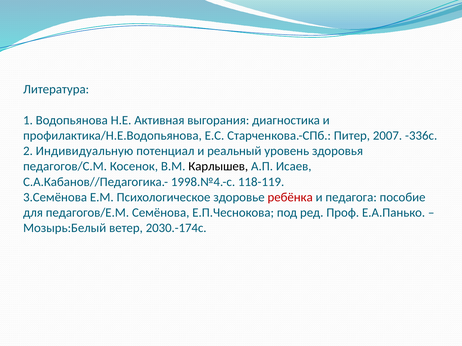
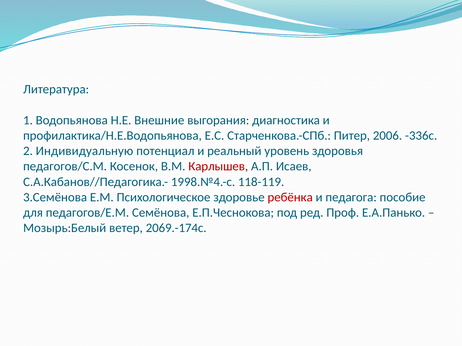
Активная: Активная -> Внешние (159, 120)
2007: 2007 -> 2006 (388, 136)
Карлышев colour: black -> red (218, 167)
2030.-174с: 2030.-174с -> 2069.-174с (176, 228)
